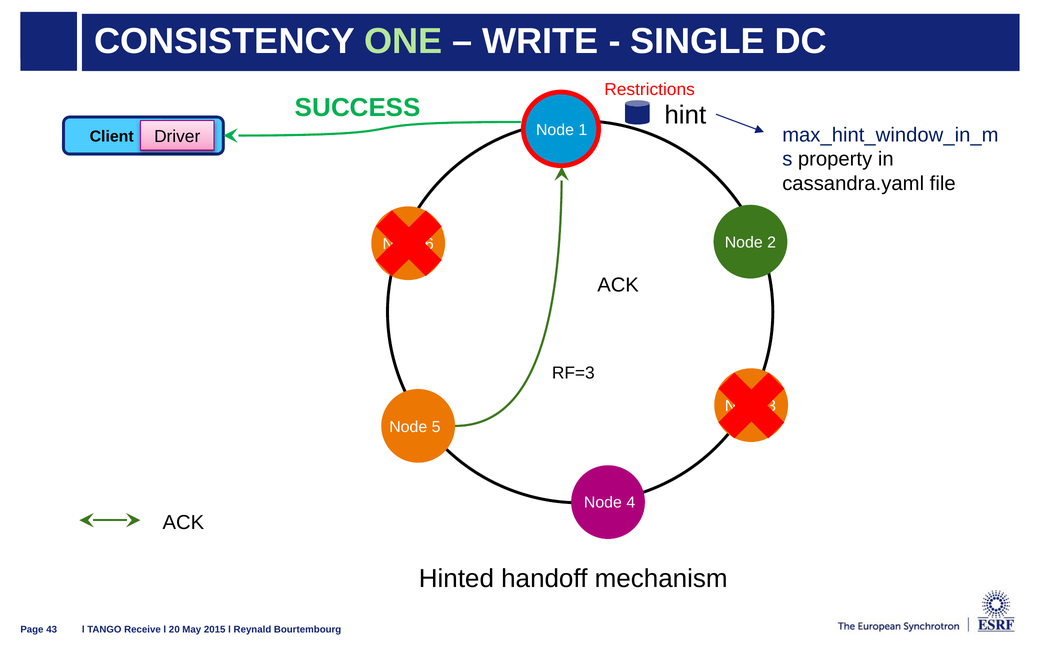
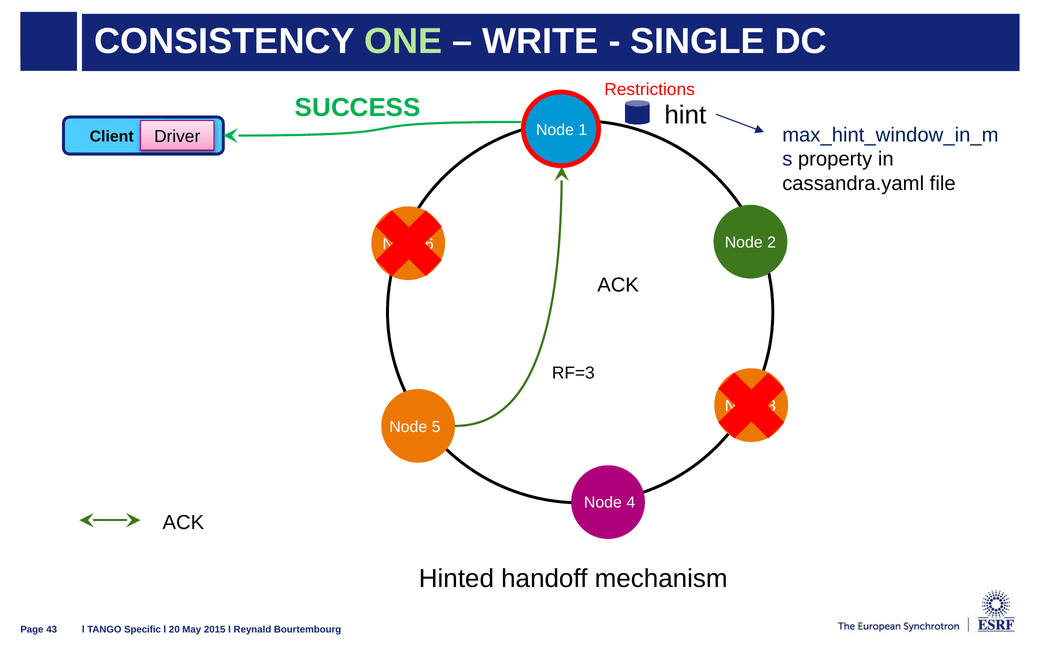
Receive: Receive -> Specific (143, 630)
